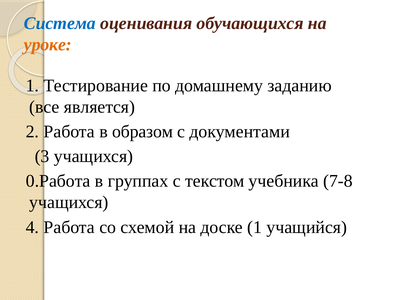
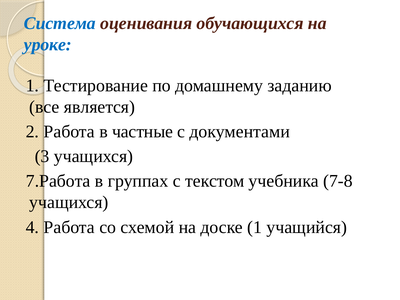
уроке colour: orange -> blue (48, 44)
образом: образом -> частные (143, 132)
0.Работа: 0.Работа -> 7.Работа (58, 181)
